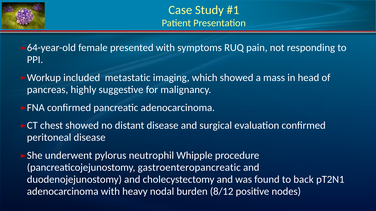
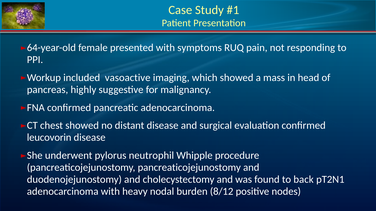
metastatic: metastatic -> vasoactive (128, 78)
peritoneal: peritoneal -> leucovorin (49, 138)
pancreaticojejunostomy gastroenteropancreatic: gastroenteropancreatic -> pancreaticojejunostomy (189, 168)
